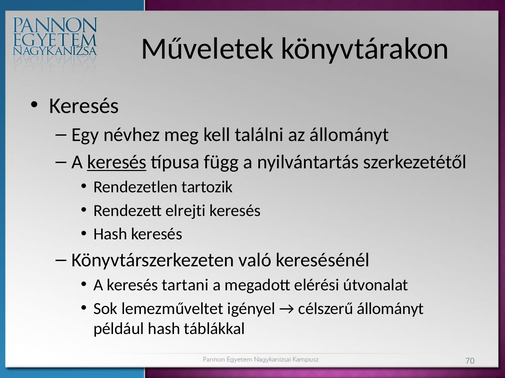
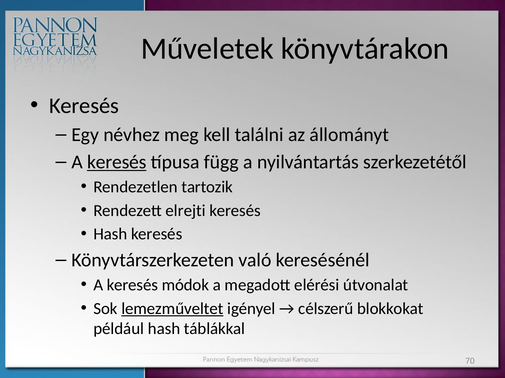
tartani: tartani -> módok (185, 286)
lemezműveltet underline: none -> present (172, 309)
célszerű állományt: állományt -> blokkokat (390, 309)
